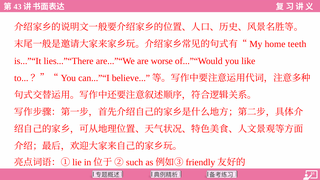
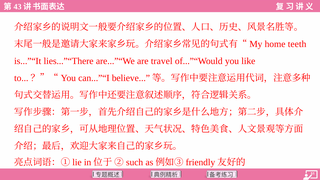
worse: worse -> travel (162, 61)
